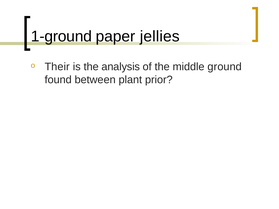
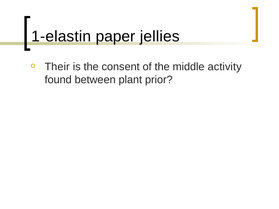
1-ground: 1-ground -> 1-elastin (61, 36)
analysis: analysis -> consent (121, 67)
ground: ground -> activity (225, 67)
